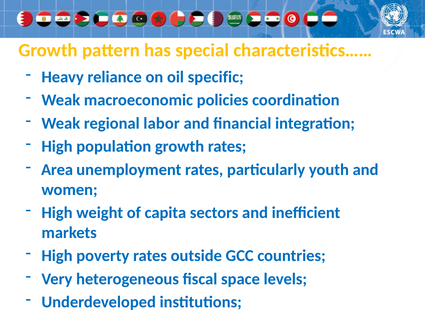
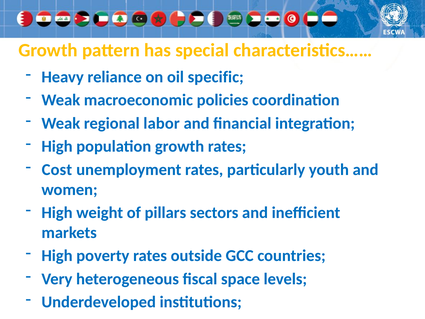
Area: Area -> Cost (57, 170)
capita: capita -> pillars (165, 213)
